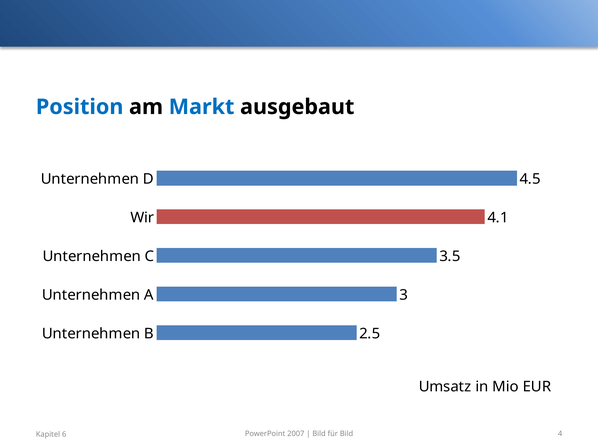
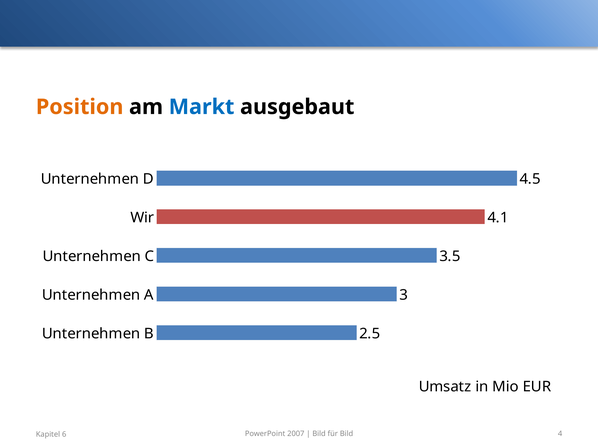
Position colour: blue -> orange (80, 107)
